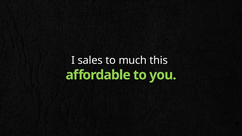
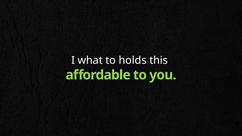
sales: sales -> what (90, 60)
much: much -> holds (133, 60)
